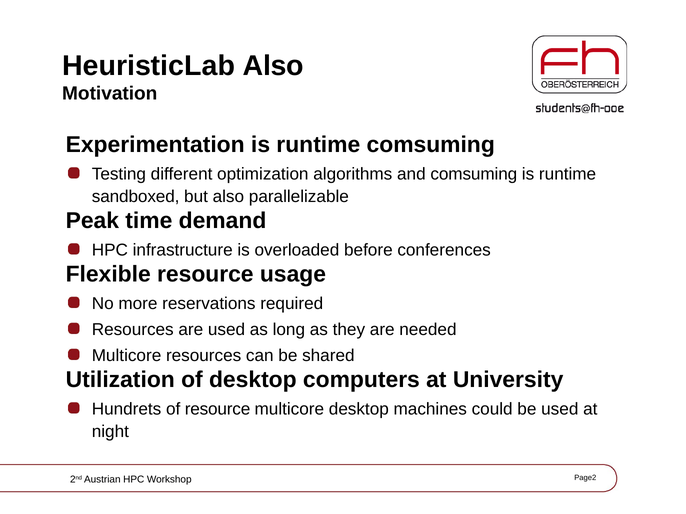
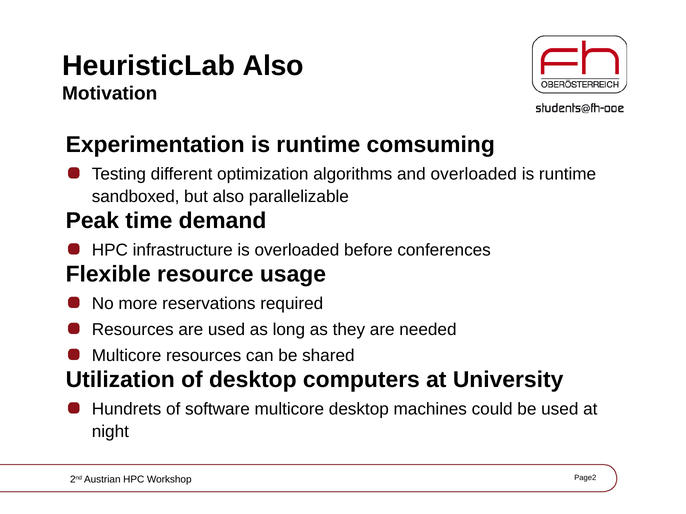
and comsuming: comsuming -> overloaded (474, 174)
of resource: resource -> software (217, 409)
